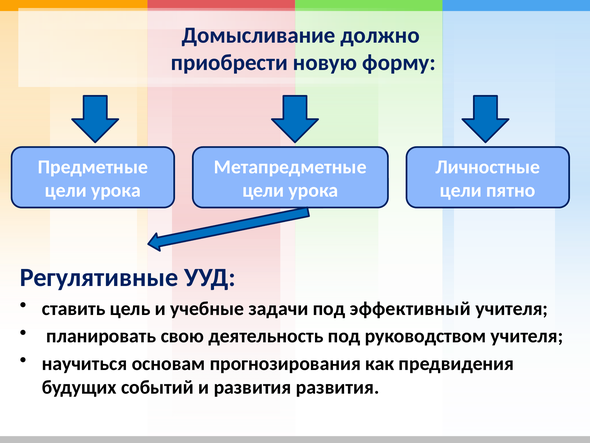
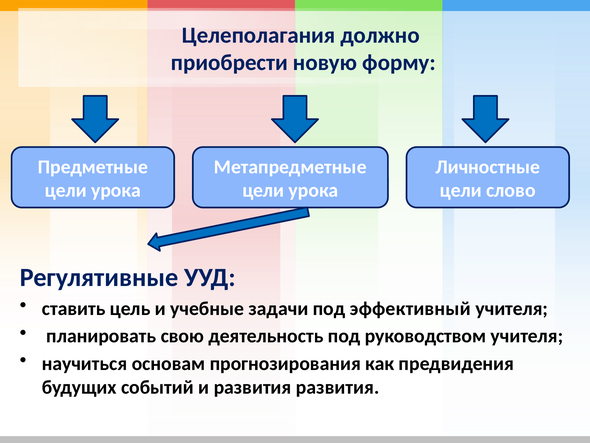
Домысливание: Домысливание -> Целеполагания (259, 35)
пятно: пятно -> слово (511, 190)
